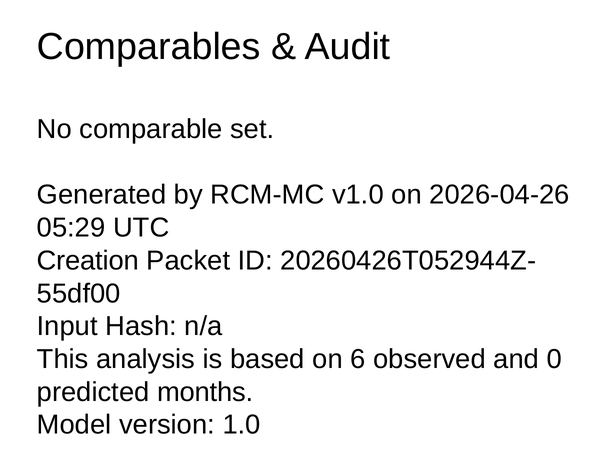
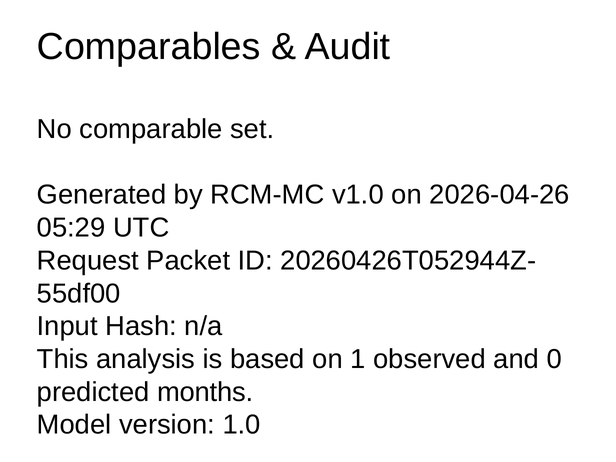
Creation: Creation -> Request (88, 261)
6: 6 -> 1 (358, 359)
